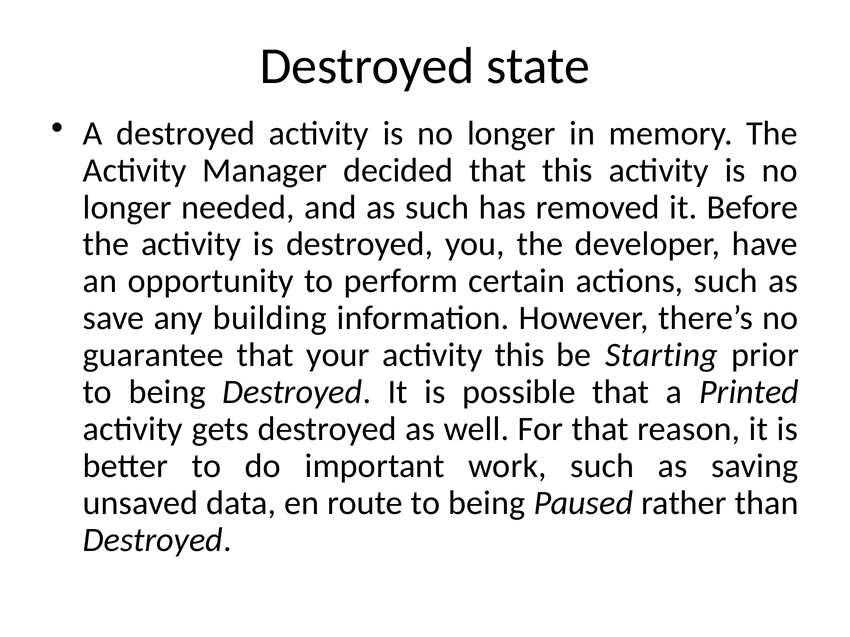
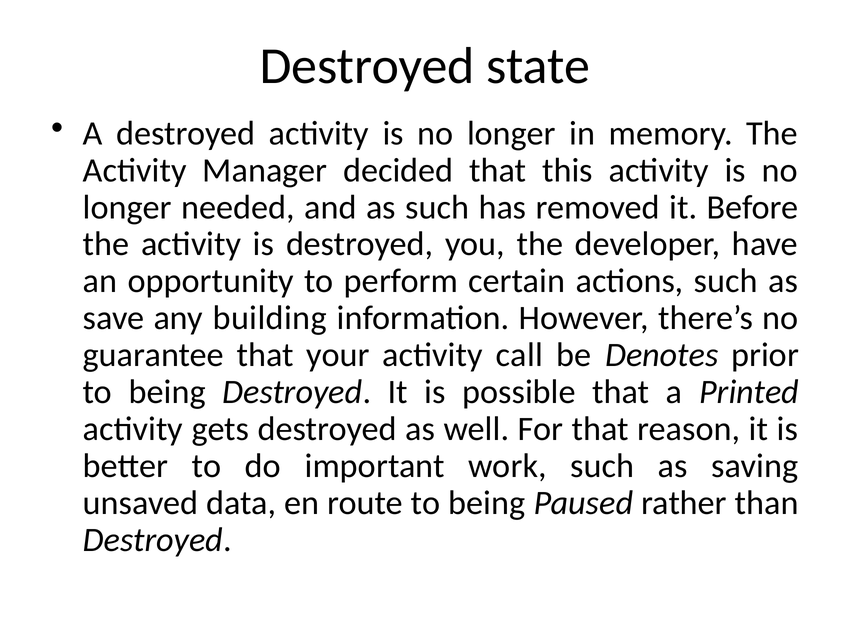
activity this: this -> call (519, 355)
Starting: Starting -> Denotes (662, 355)
